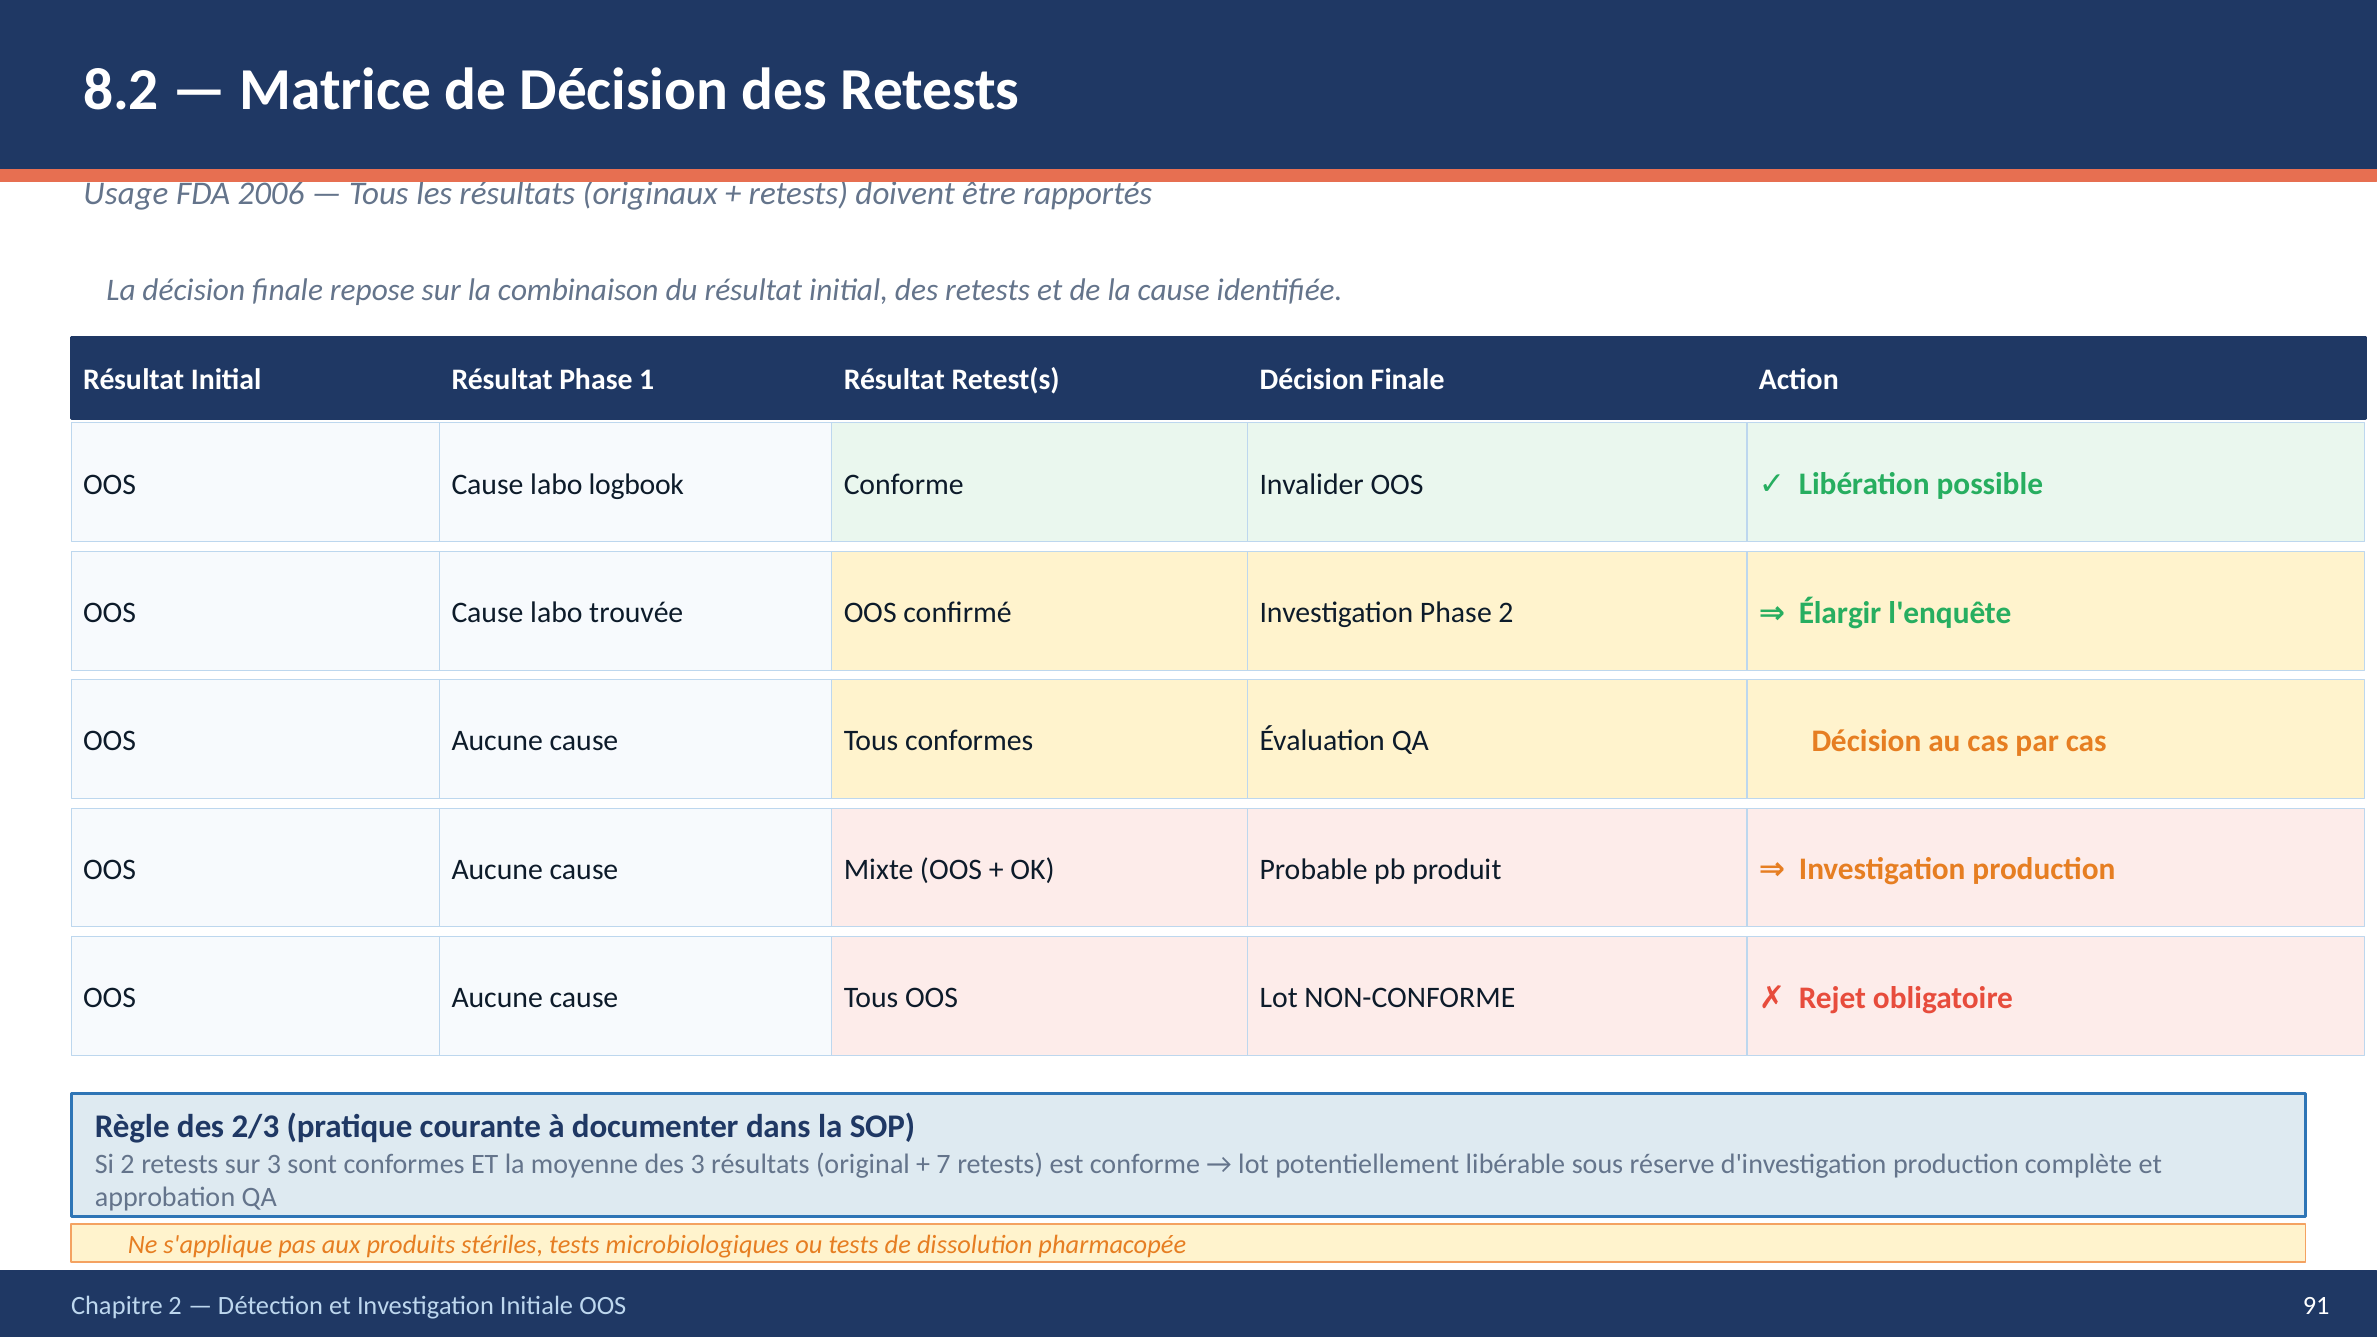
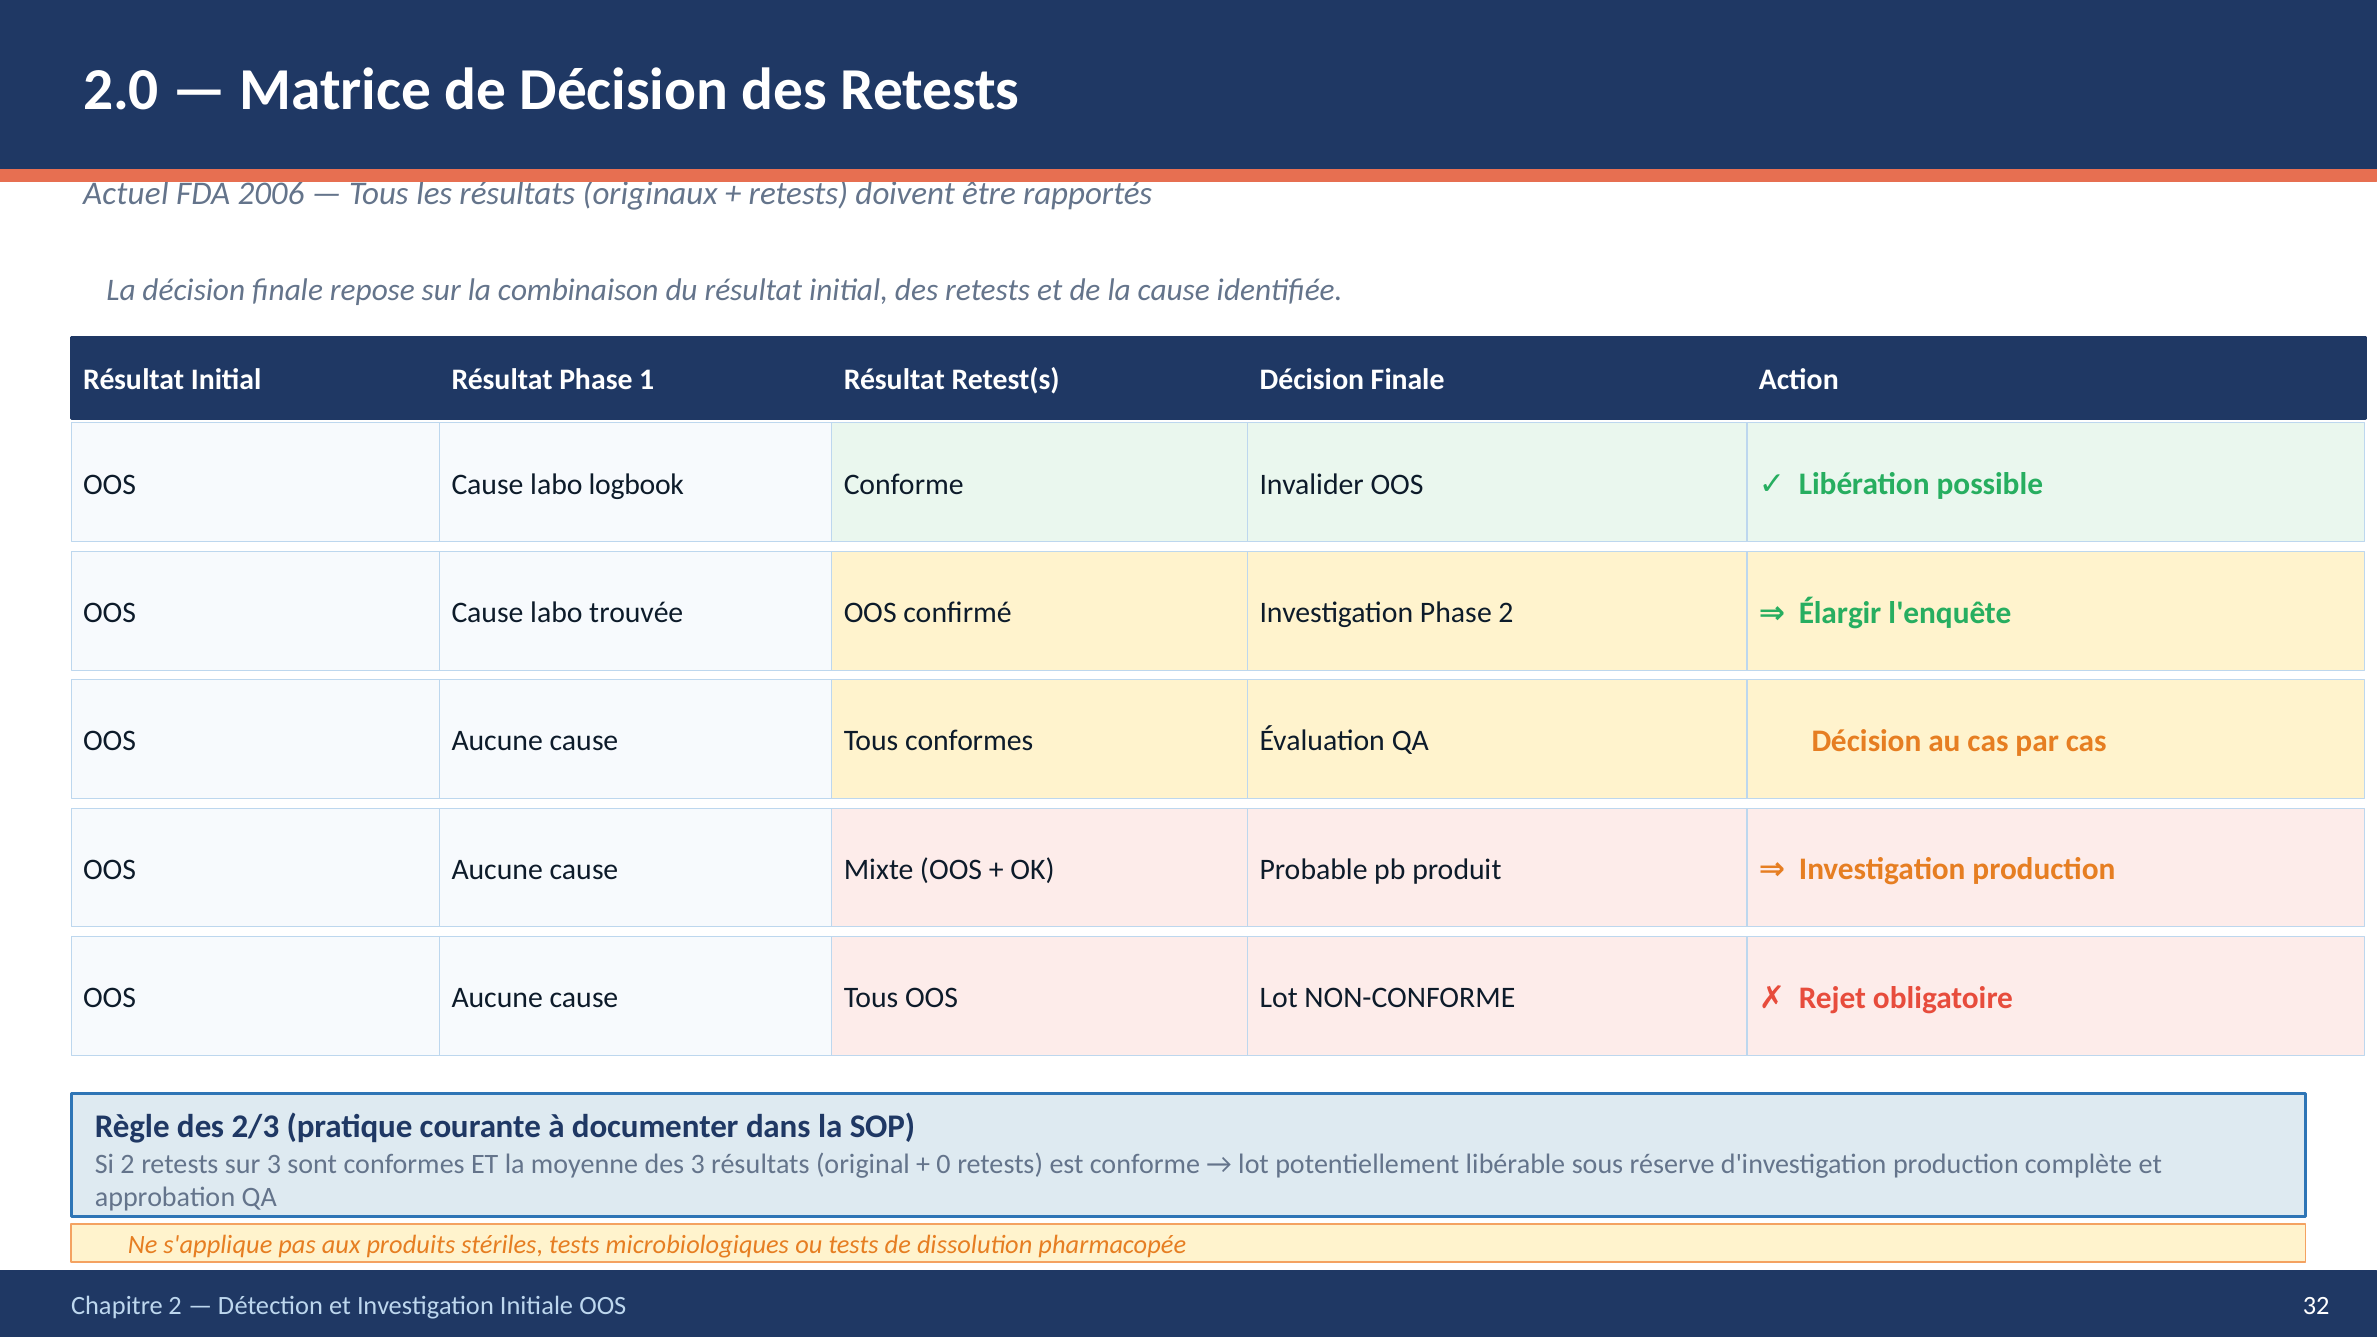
8.2: 8.2 -> 2.0 (121, 90)
Usage: Usage -> Actuel (126, 193)
7: 7 -> 0 (944, 1164)
91: 91 -> 32 (2316, 1306)
